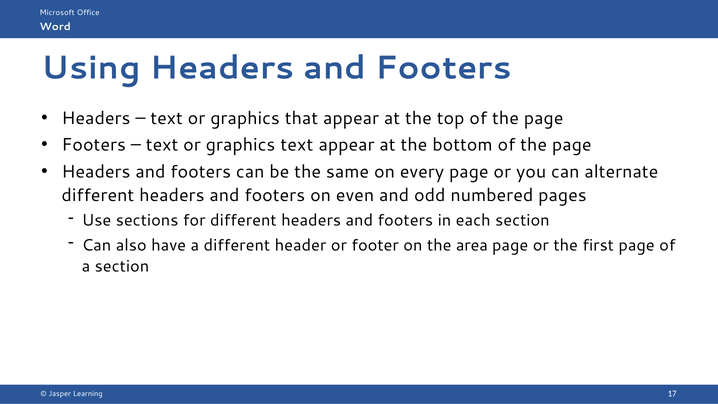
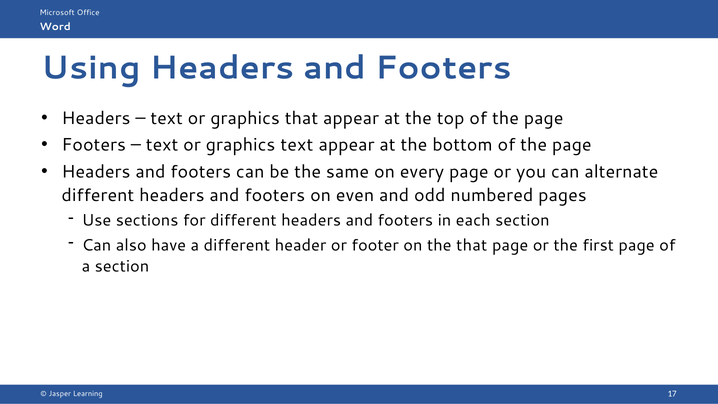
the area: area -> that (472, 245)
